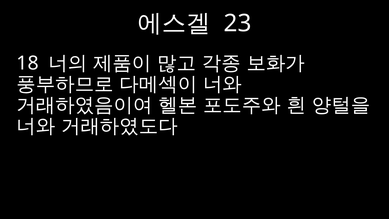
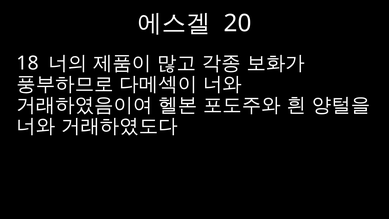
23: 23 -> 20 (238, 23)
